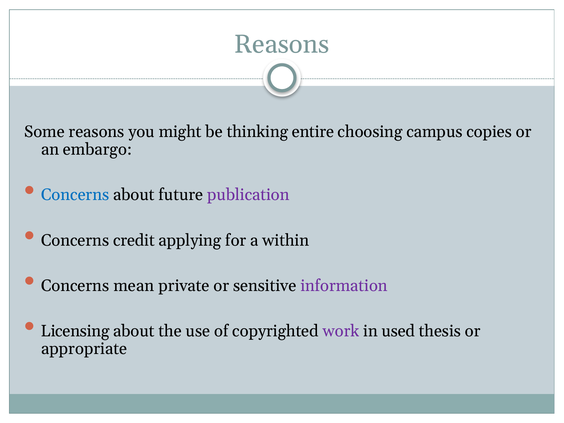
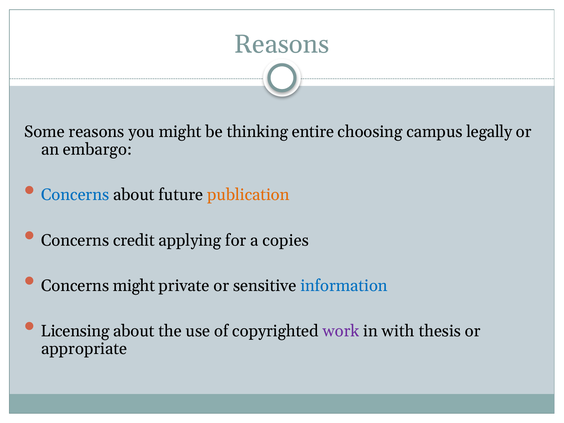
copies: copies -> legally (489, 132)
publication colour: purple -> orange (248, 195)
within: within -> copies (286, 240)
Concerns mean: mean -> might (134, 286)
information colour: purple -> blue (344, 286)
used: used -> with (398, 331)
